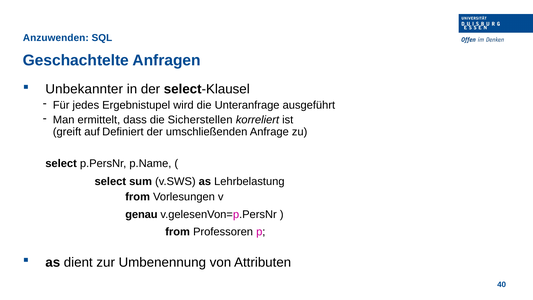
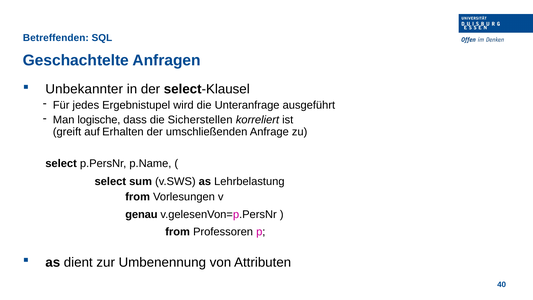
Anzuwenden: Anzuwenden -> Betreffenden (56, 38)
ermittelt: ermittelt -> logische (99, 120)
Definiert: Definiert -> Erhalten (123, 132)
